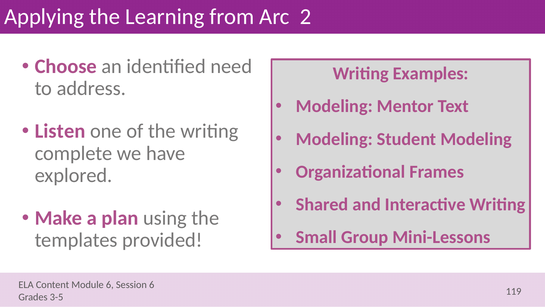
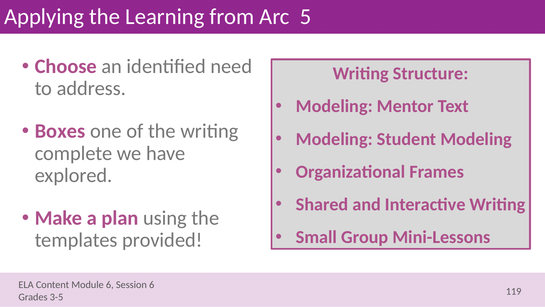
2: 2 -> 5 (305, 17)
Examples: Examples -> Structure (431, 73)
Listen: Listen -> Boxes (60, 131)
